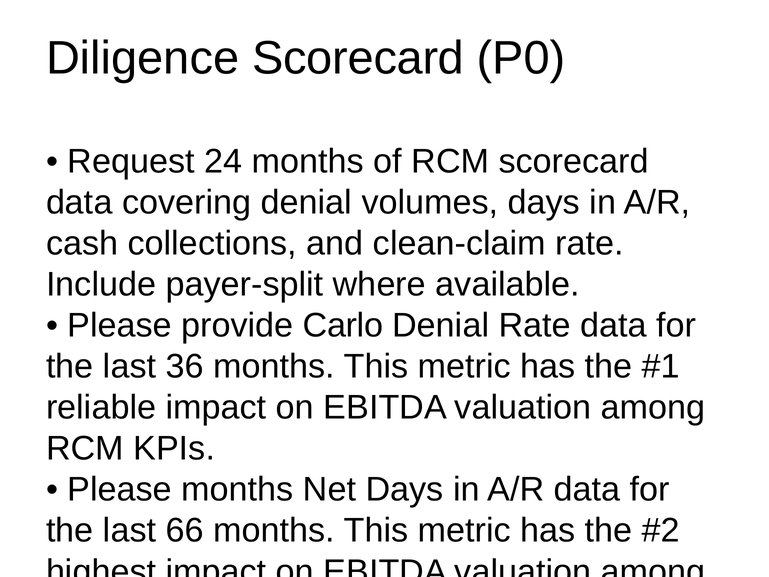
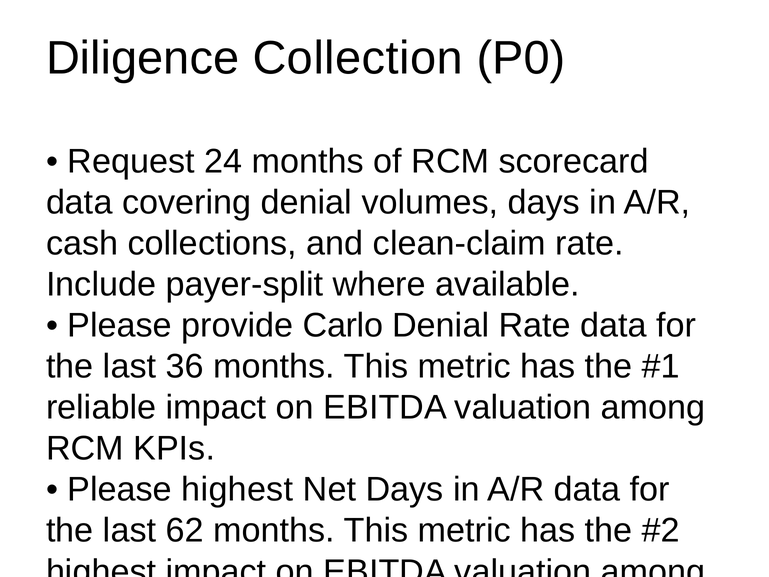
Diligence Scorecard: Scorecard -> Collection (358, 58)
Please months: months -> highest (237, 489)
66: 66 -> 62 (185, 530)
